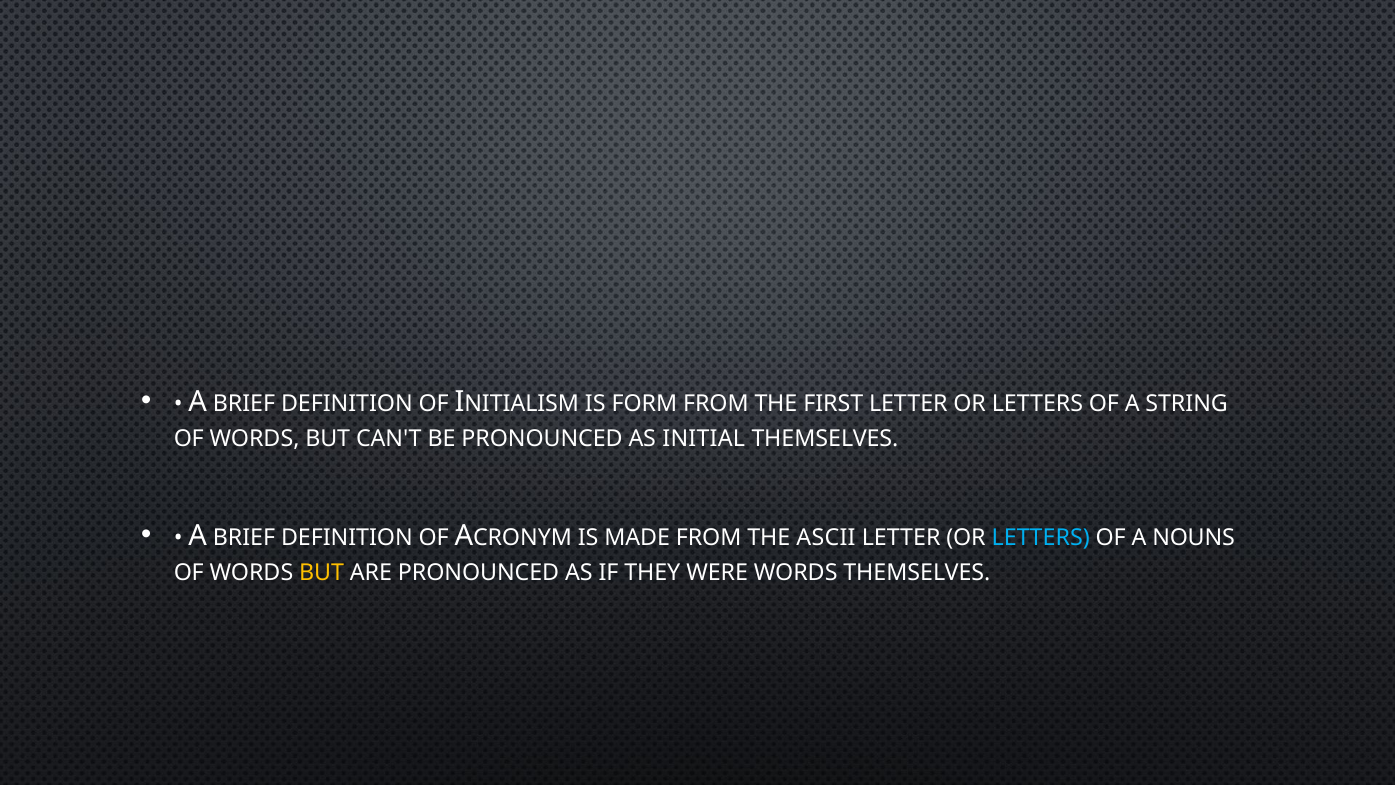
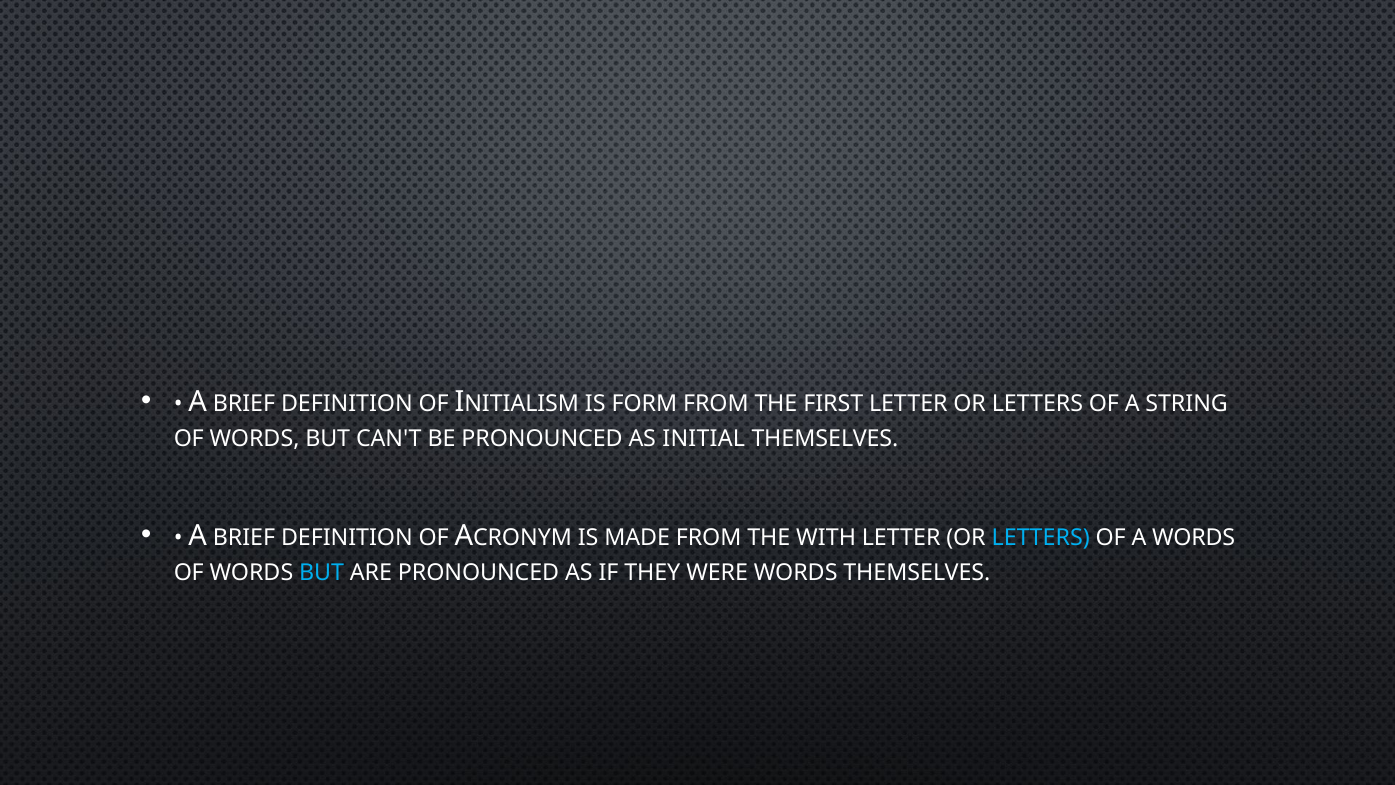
ASCII: ASCII -> WITH (826, 537)
A NOUNS: NOUNS -> WORDS (1194, 537)
BUT colour: yellow -> light blue (322, 572)
